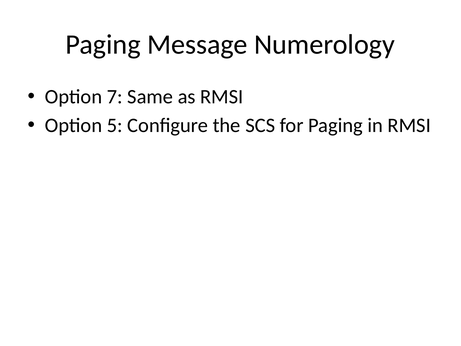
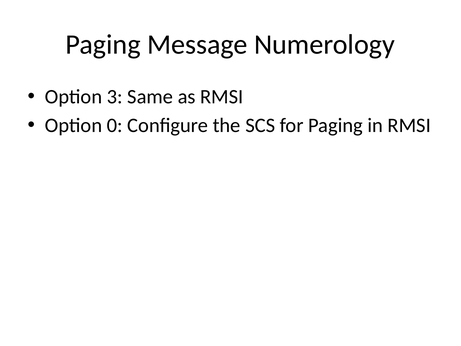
7: 7 -> 3 (115, 97)
5: 5 -> 0 (115, 125)
